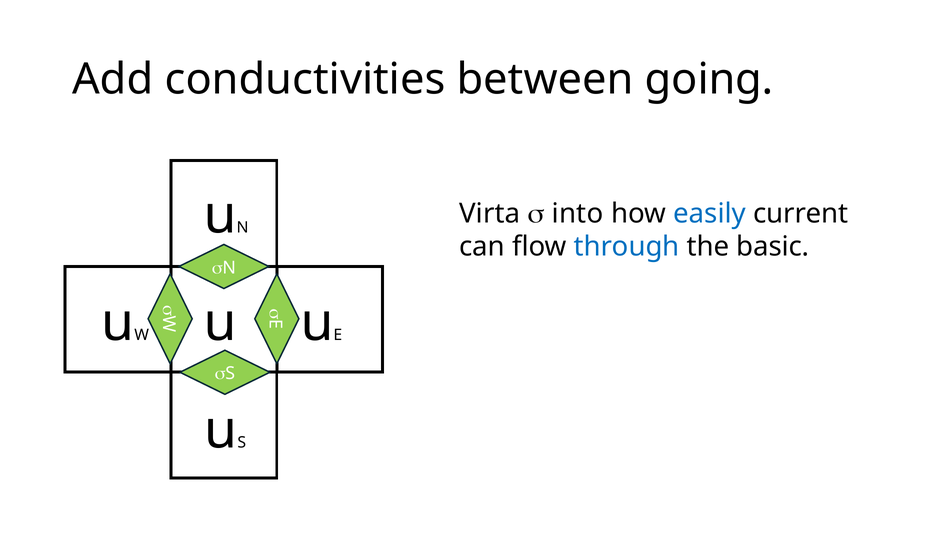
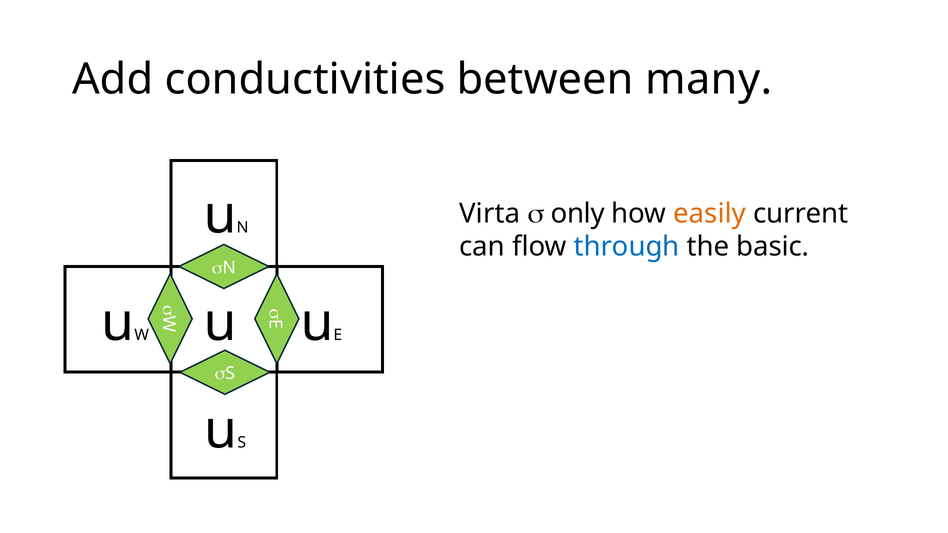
going: going -> many (709, 80)
into: into -> only (578, 213)
easily colour: blue -> orange (710, 213)
